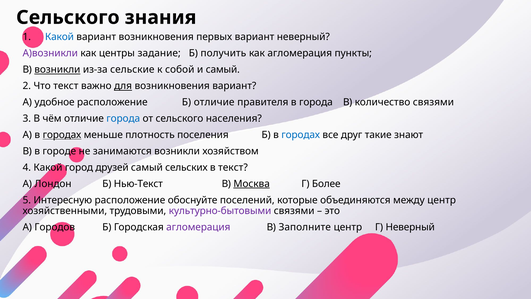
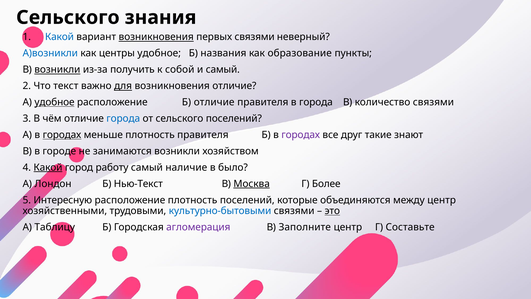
возникновения underline: none -> present (156, 37)
первых вариант: вариант -> связями (255, 37)
А)возникли colour: purple -> blue (50, 53)
центры задание: задание -> удобное (159, 53)
получить: получить -> названия (223, 53)
как агломерация: агломерация -> образование (300, 53)
сельские: сельские -> получить (132, 70)
возникновения вариант: вариант -> отличие (234, 86)
удобное underline: none -> present (55, 102)
сельского населения: населения -> поселений (234, 118)
плотность поселения: поселения -> правителя (203, 135)
городах colour: blue -> purple (301, 135)
Какой underline: none -> present (48, 167)
друзей: друзей -> работу (112, 167)
сельских: сельских -> наличие (186, 167)
в текст: текст -> было (233, 167)
расположение обоснуйте: обоснуйте -> плотность (193, 200)
культурно-бытовыми colour: purple -> blue (220, 211)
это underline: none -> present (332, 211)
Городов: Городов -> Таблицу (55, 227)
Г Неверный: Неверный -> Составьте (410, 227)
